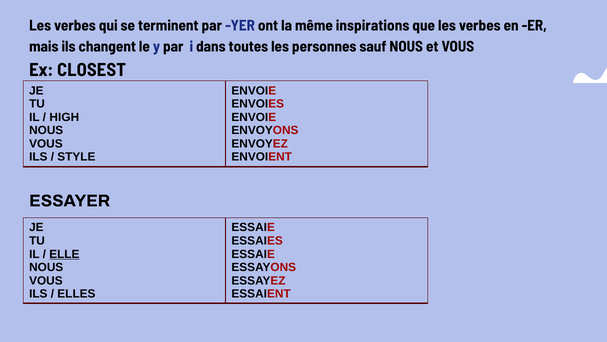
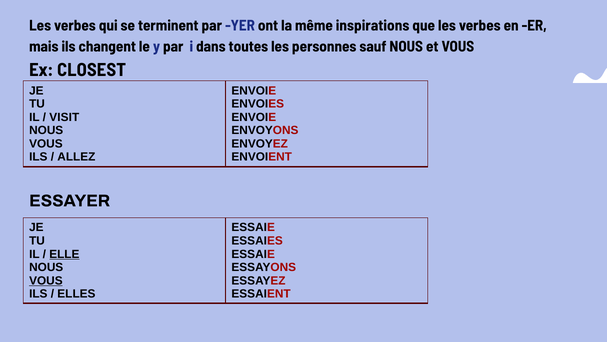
HIGH: HIGH -> VISIT (64, 117)
STYLE: STYLE -> ALLEZ (76, 157)
VOUS underline: none -> present (46, 280)
